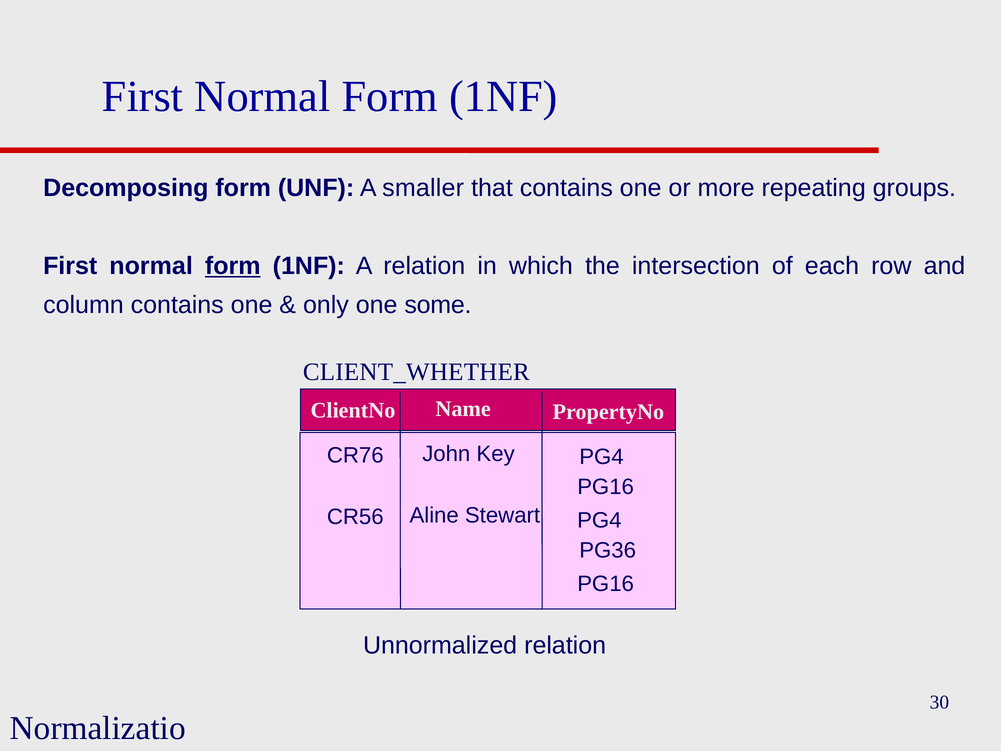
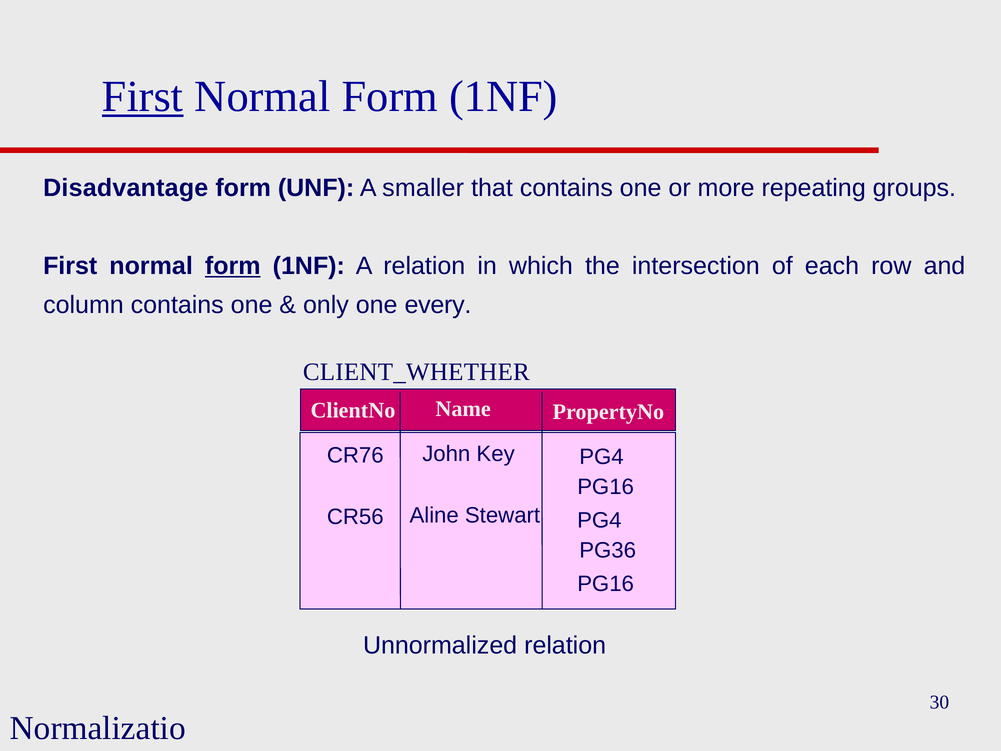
First underline: none -> present (143, 96)
Decomposing: Decomposing -> Disadvantage (126, 188)
some: some -> every (438, 305)
